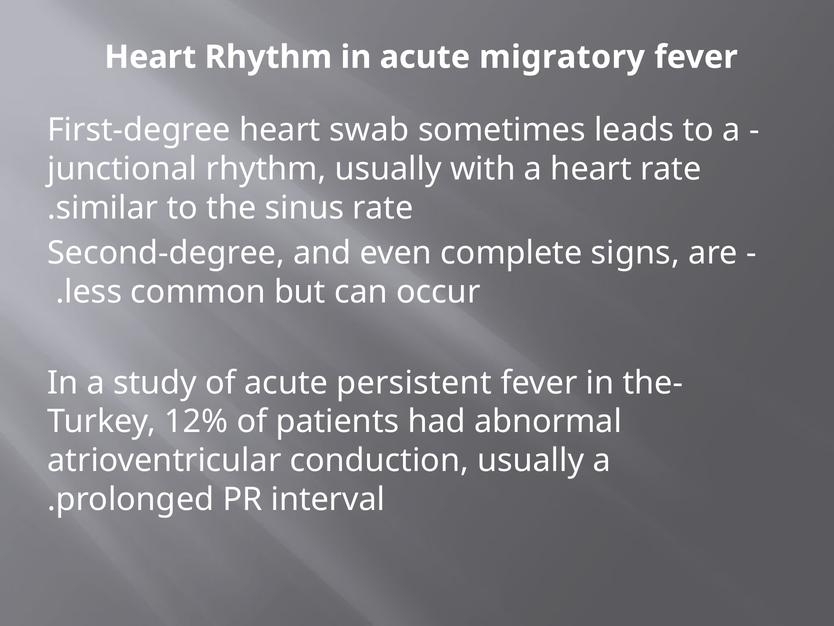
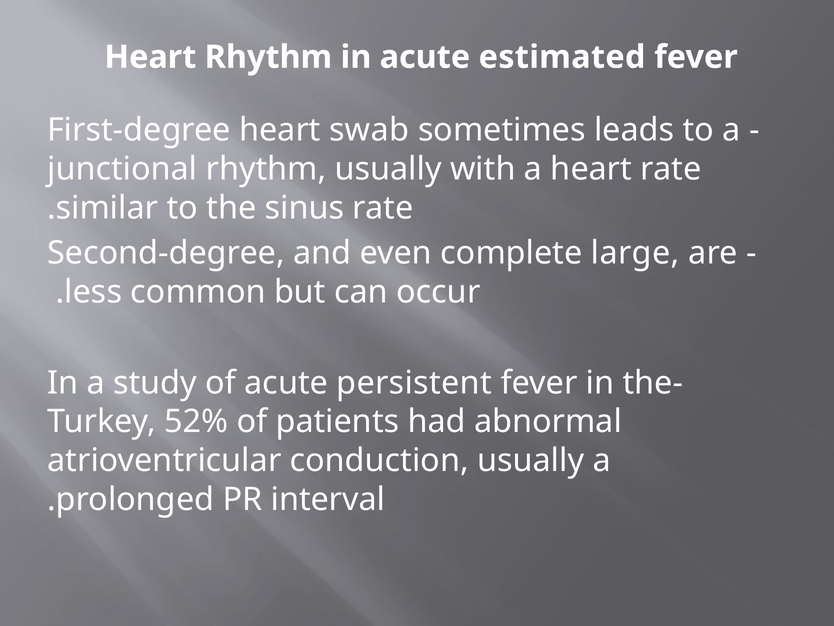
migratory: migratory -> estimated (562, 57)
signs: signs -> large (635, 253)
12%: 12% -> 52% (196, 421)
